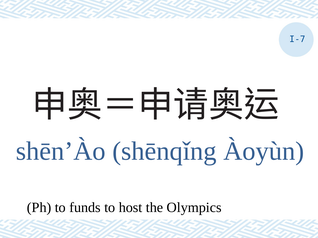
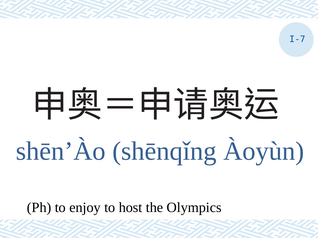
funds: funds -> enjoy (85, 208)
